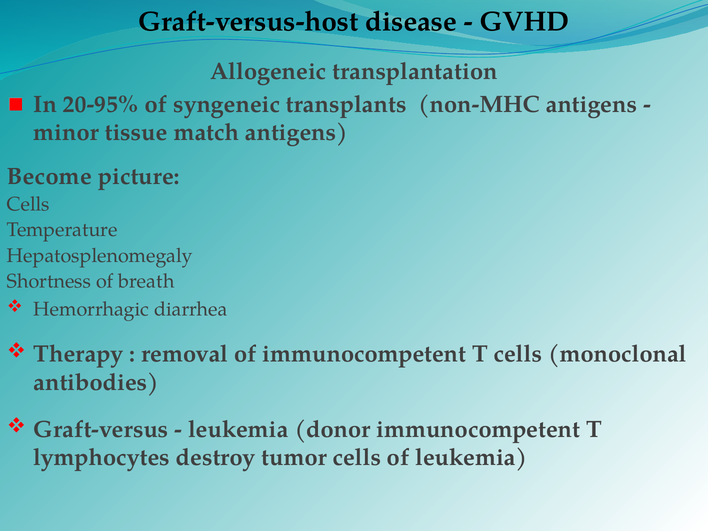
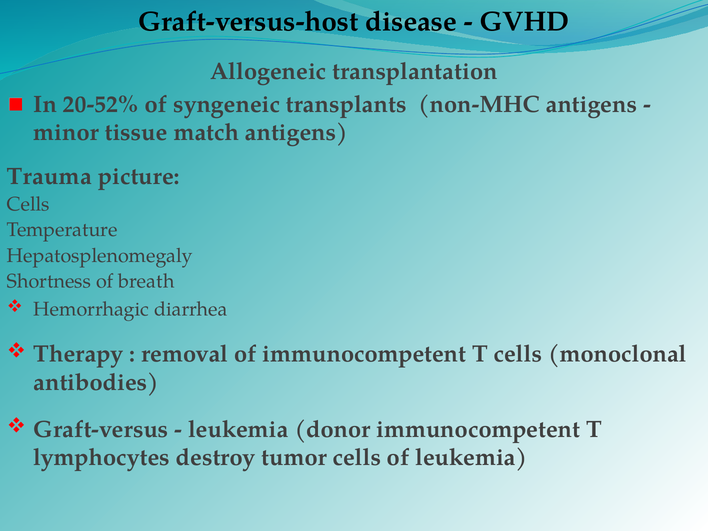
20-95%: 20-95% -> 20-52% (101, 104)
Become: Become -> Trauma (49, 177)
